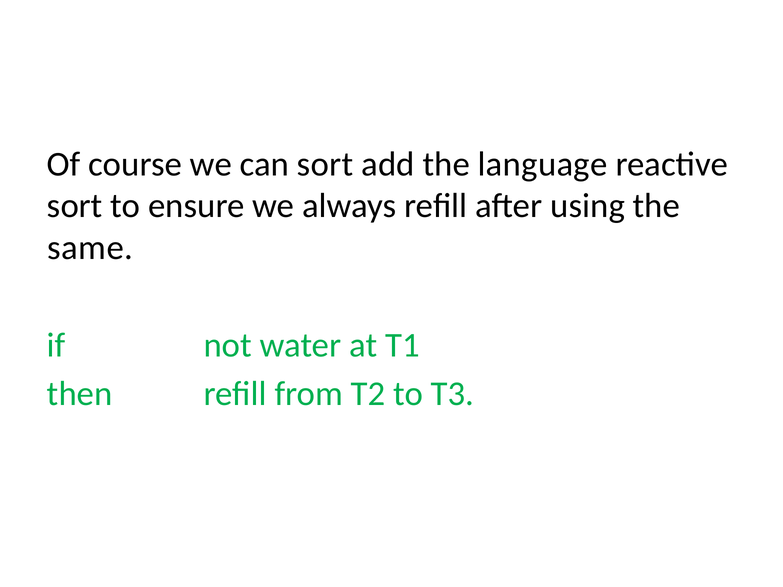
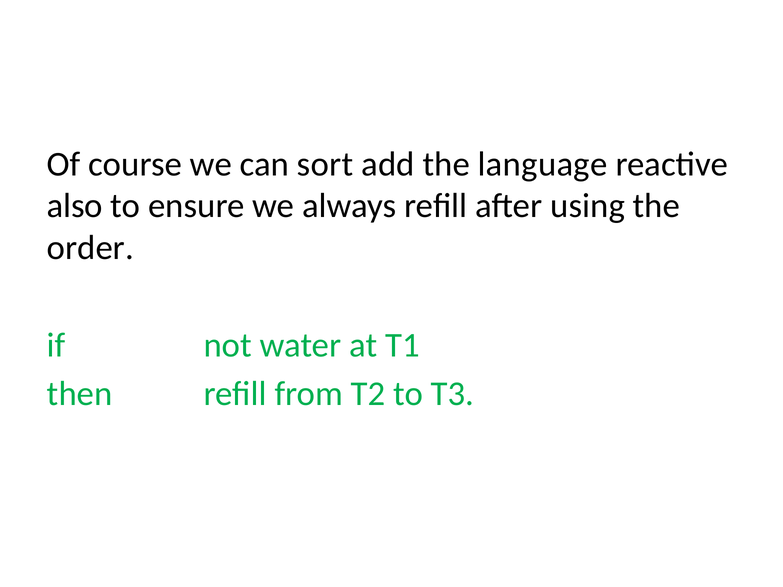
sort: sort -> also (75, 206)
same: same -> order (90, 248)
